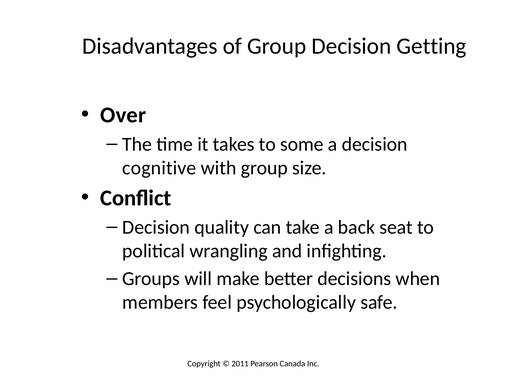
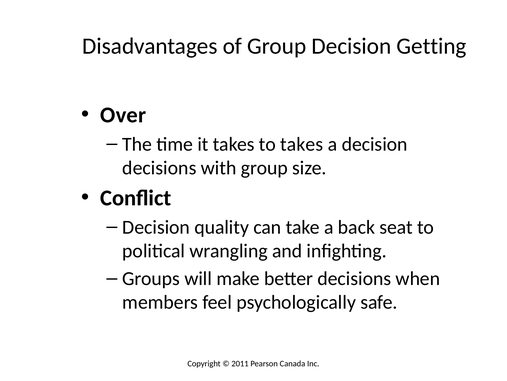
to some: some -> takes (302, 144)
cognitive: cognitive -> decisions (159, 168)
